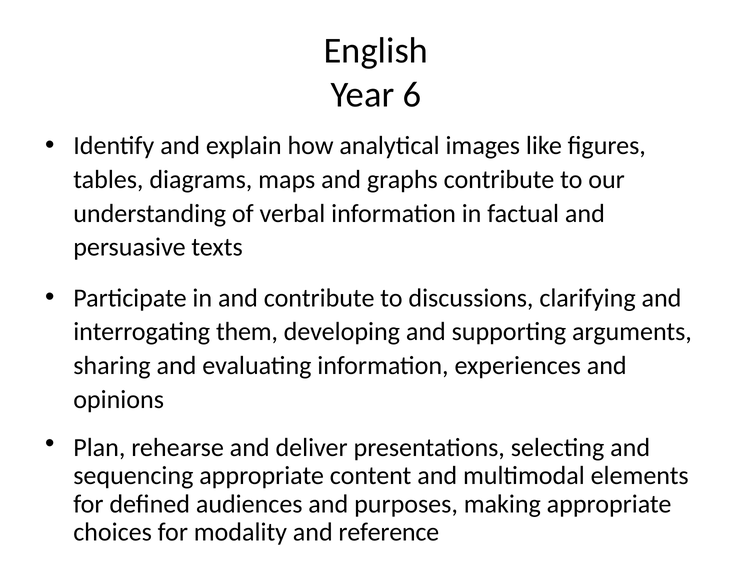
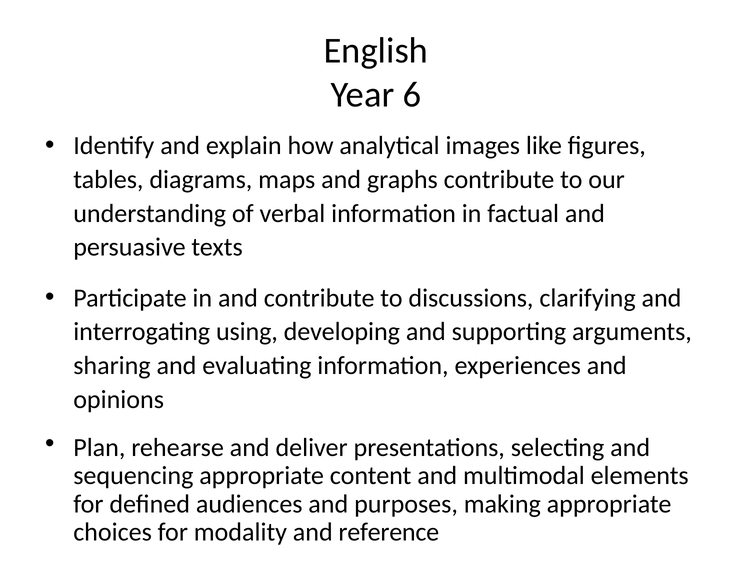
them: them -> using (247, 332)
